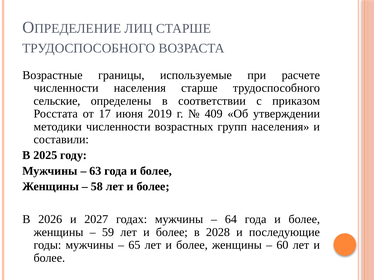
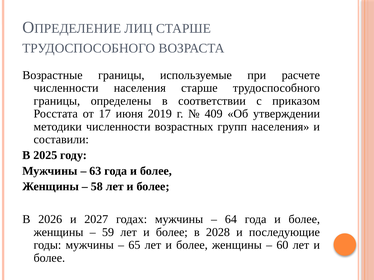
сельские: сельские -> границы (57, 101)
